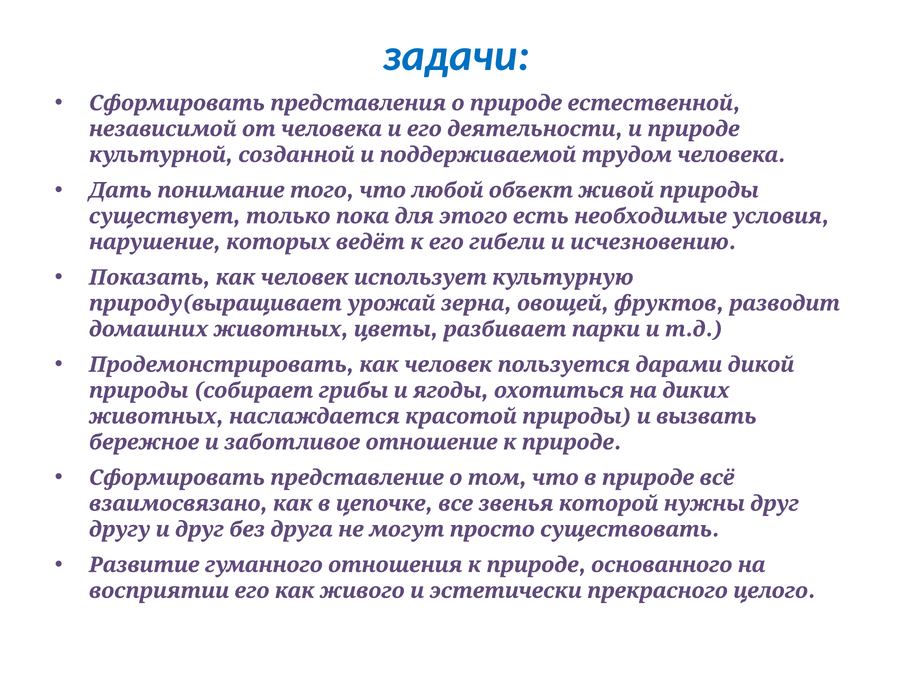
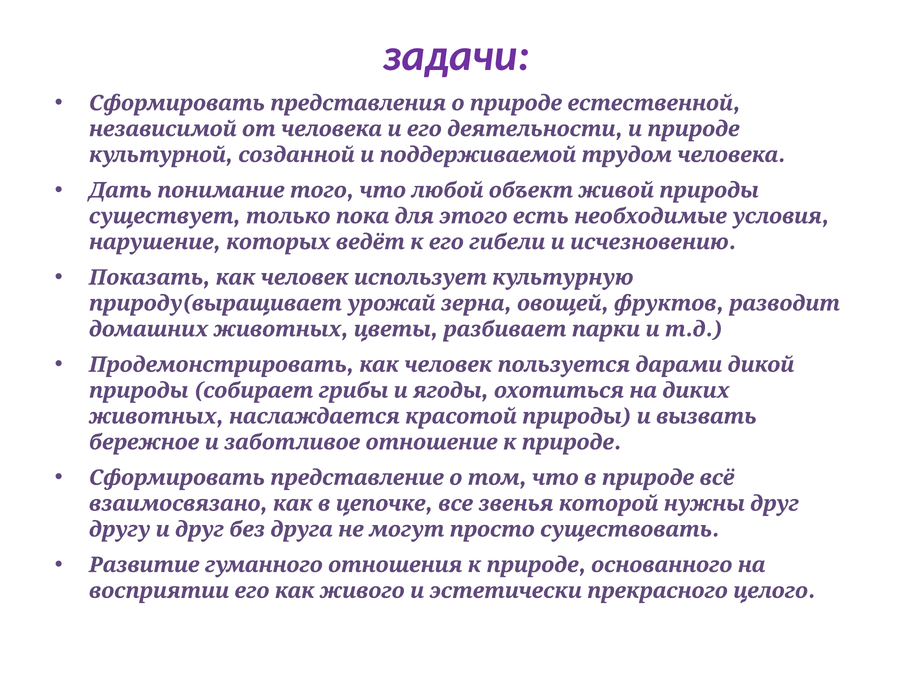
задачи colour: blue -> purple (456, 56)
